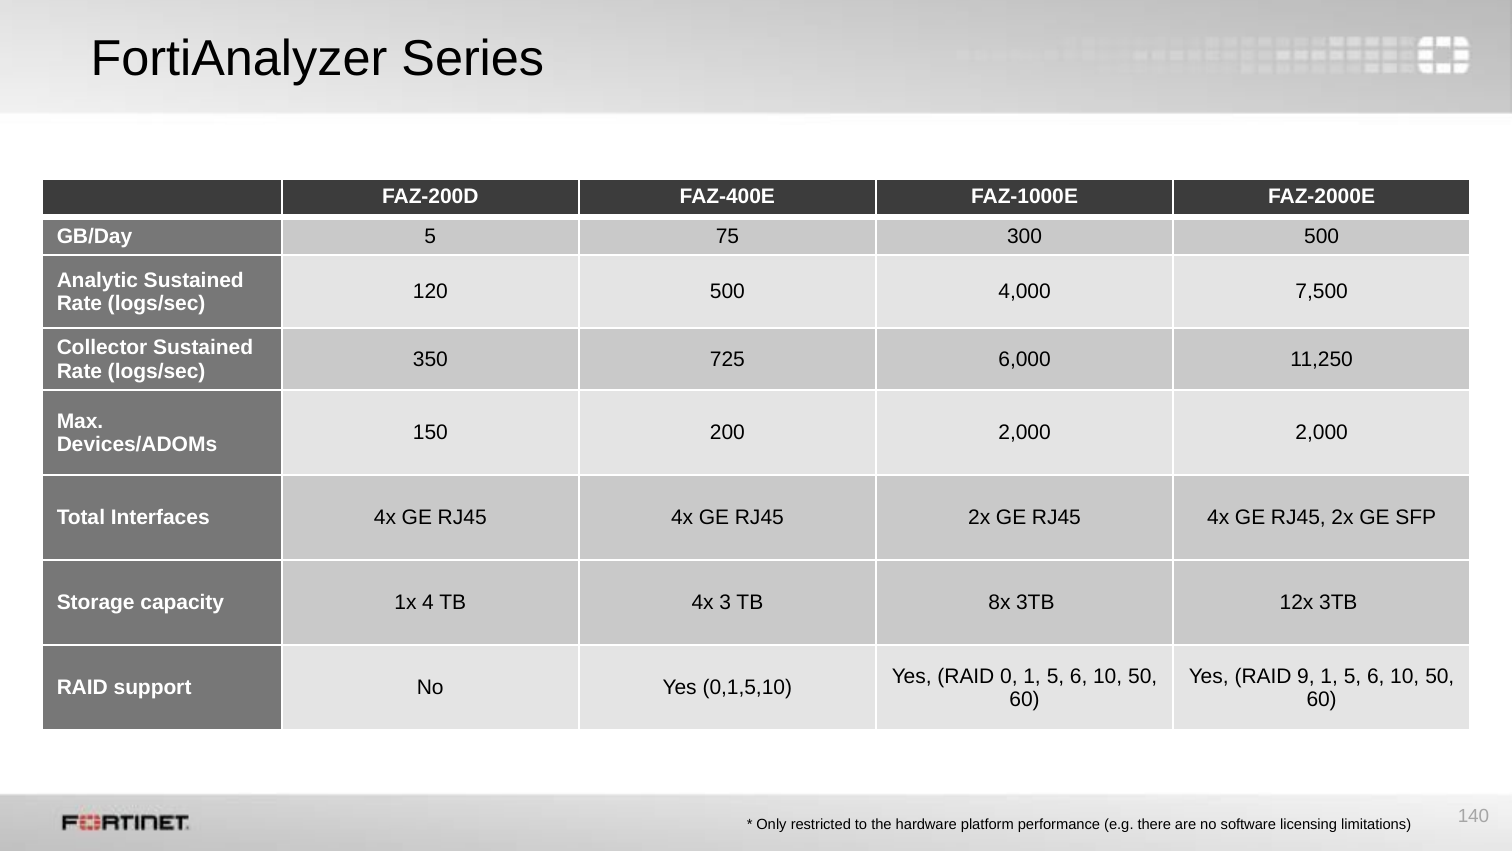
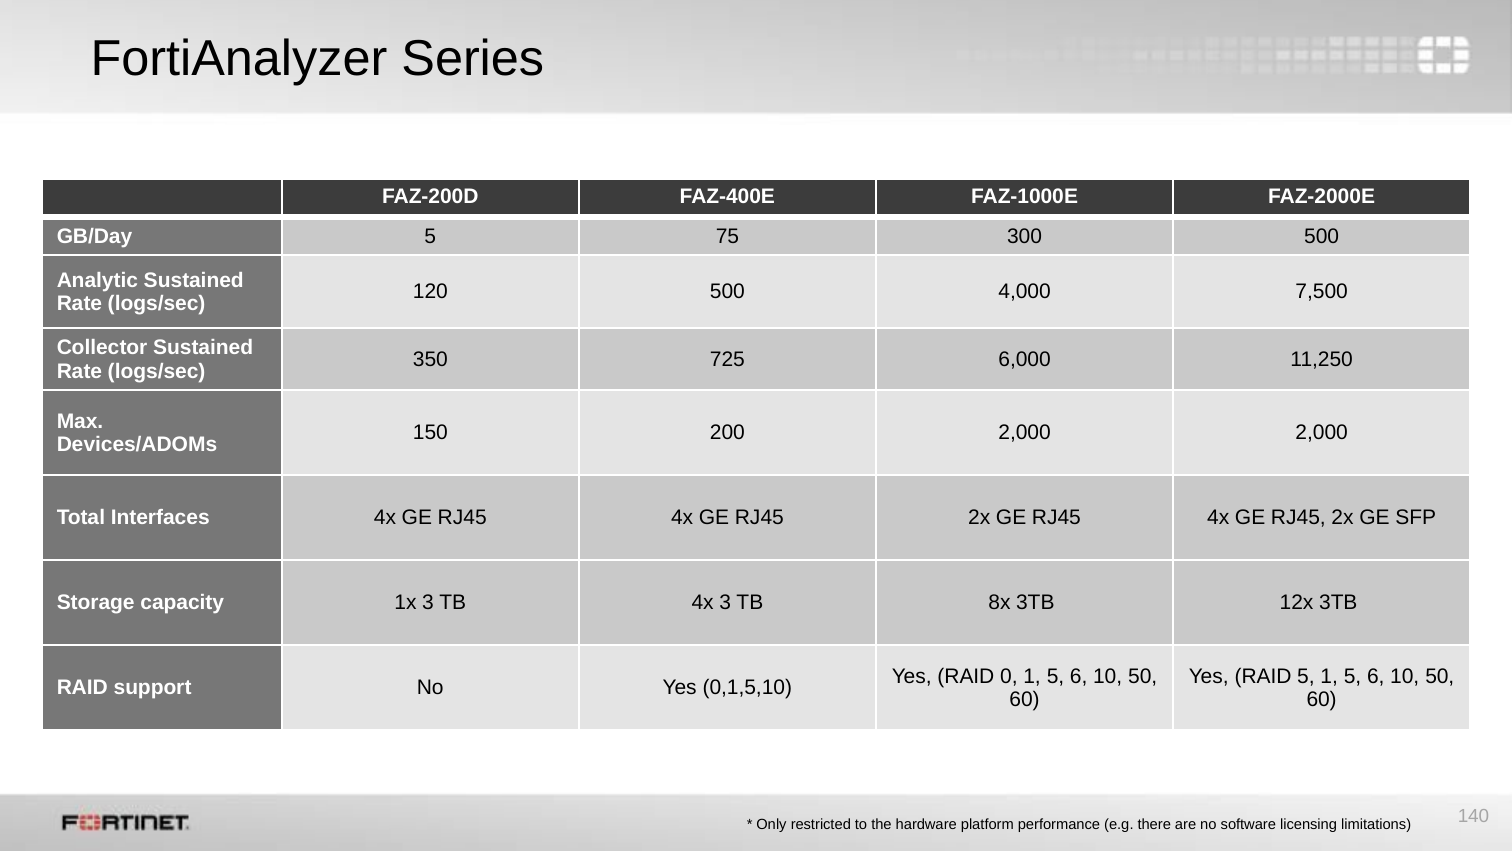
1x 4: 4 -> 3 (428, 603)
RAID 9: 9 -> 5 (1306, 676)
